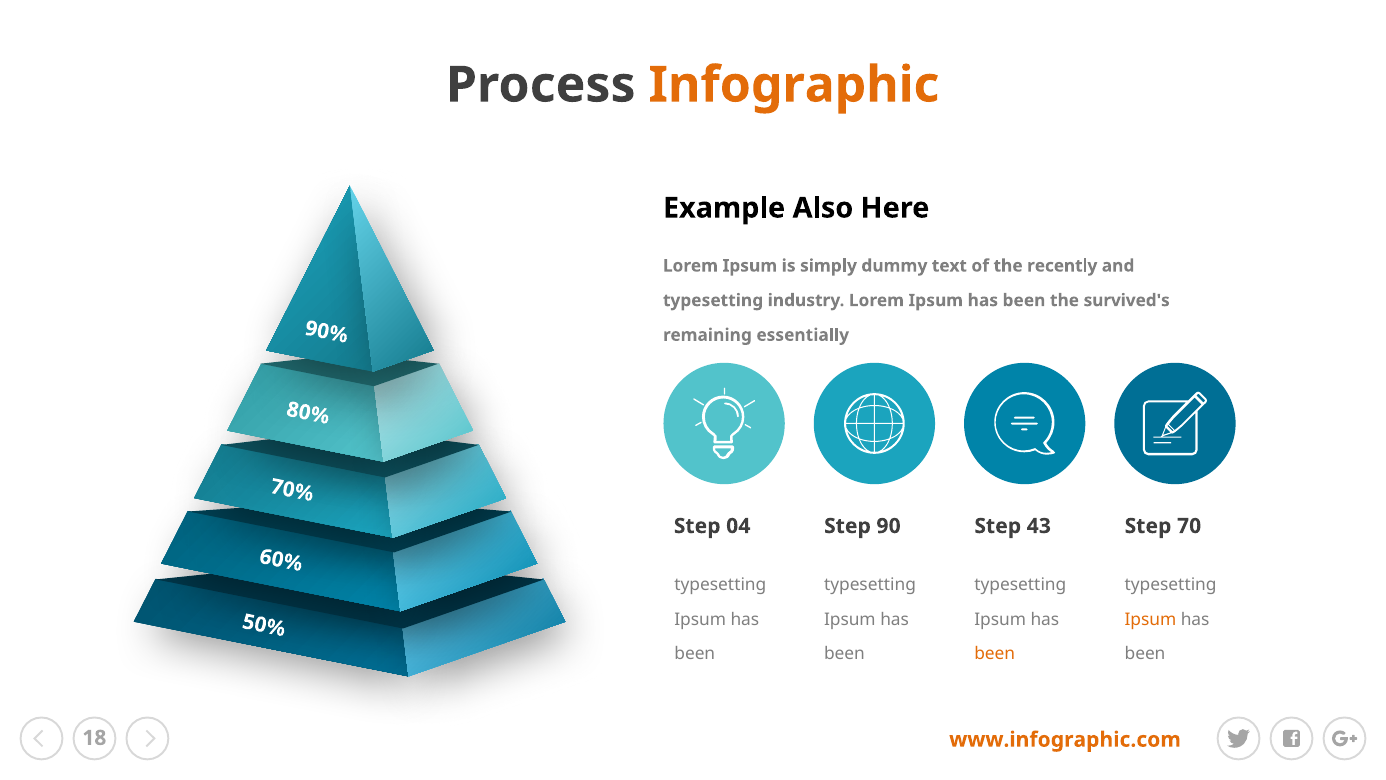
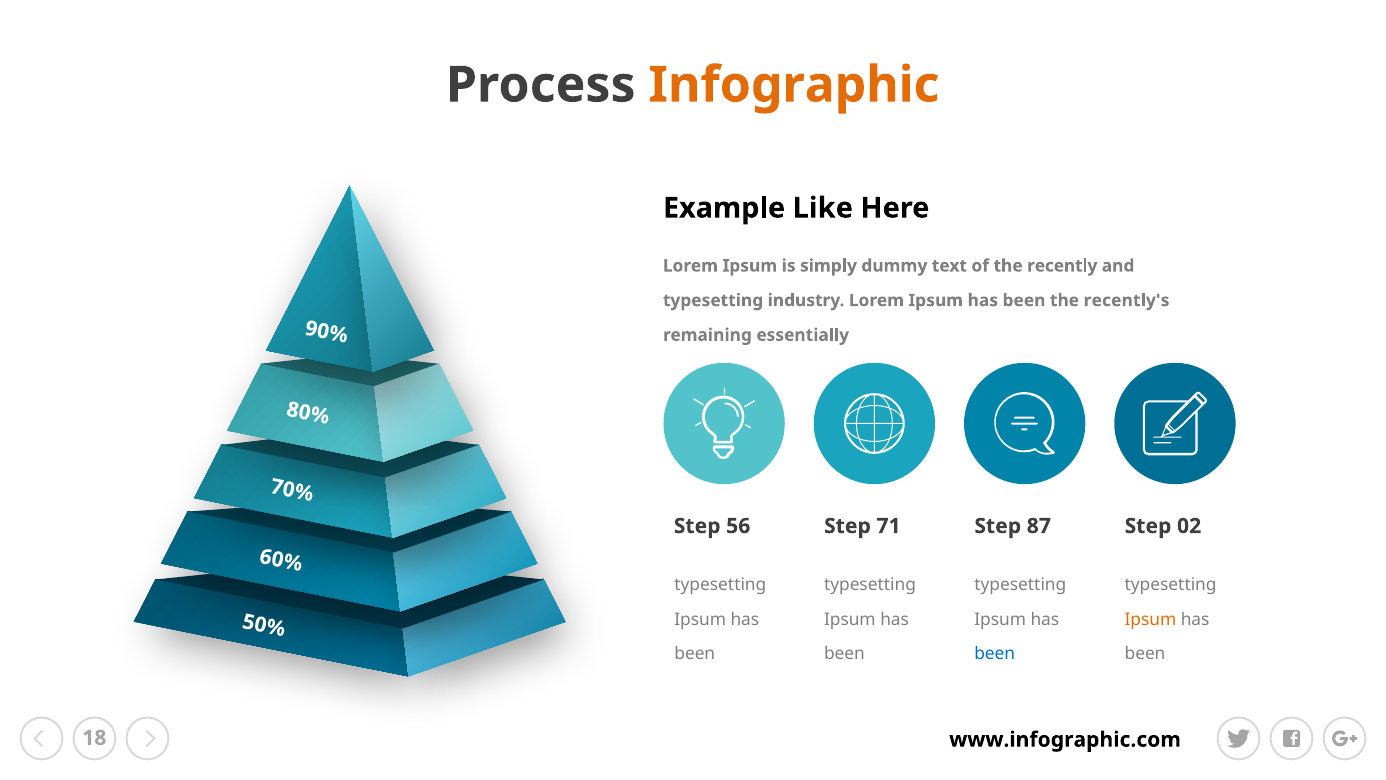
Also: Also -> Like (823, 208)
survived's: survived's -> recently's (1127, 300)
04: 04 -> 56 (738, 526)
90: 90 -> 71 (889, 526)
43: 43 -> 87 (1039, 526)
70: 70 -> 02 (1189, 526)
been colour: orange -> blue (995, 654)
www.infographic.com colour: orange -> black (1065, 739)
